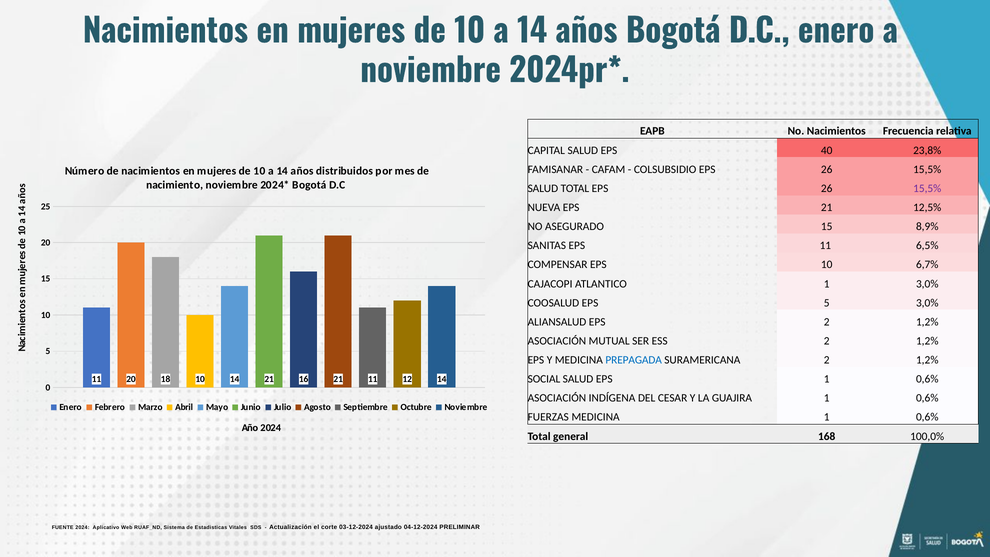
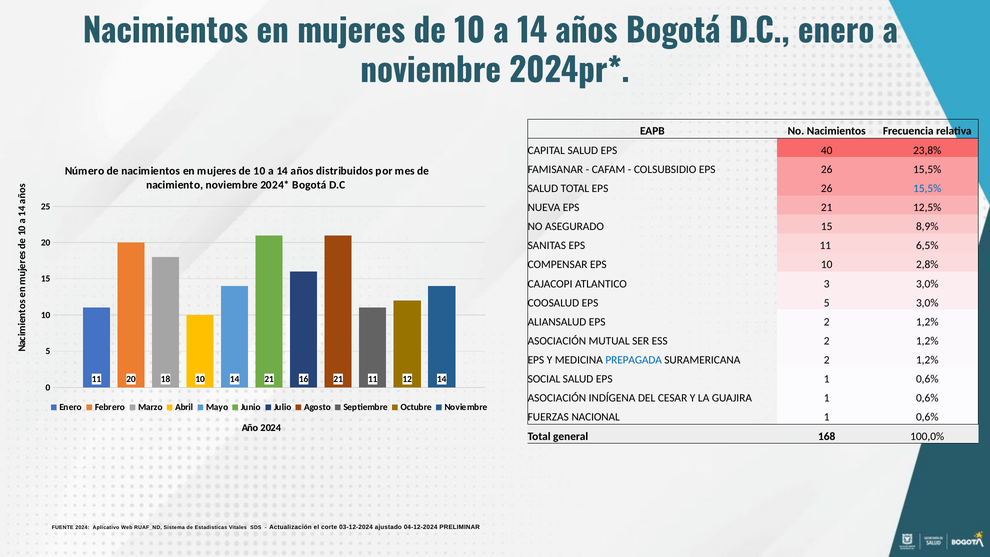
15,5% colour: purple -> blue (927, 188)
6,7%: 6,7% -> 2,8% (927, 265)
ATLANTICO 1: 1 -> 3 (827, 284)
FUERZAS MEDICINA: MEDICINA -> NACIONAL (596, 417)
